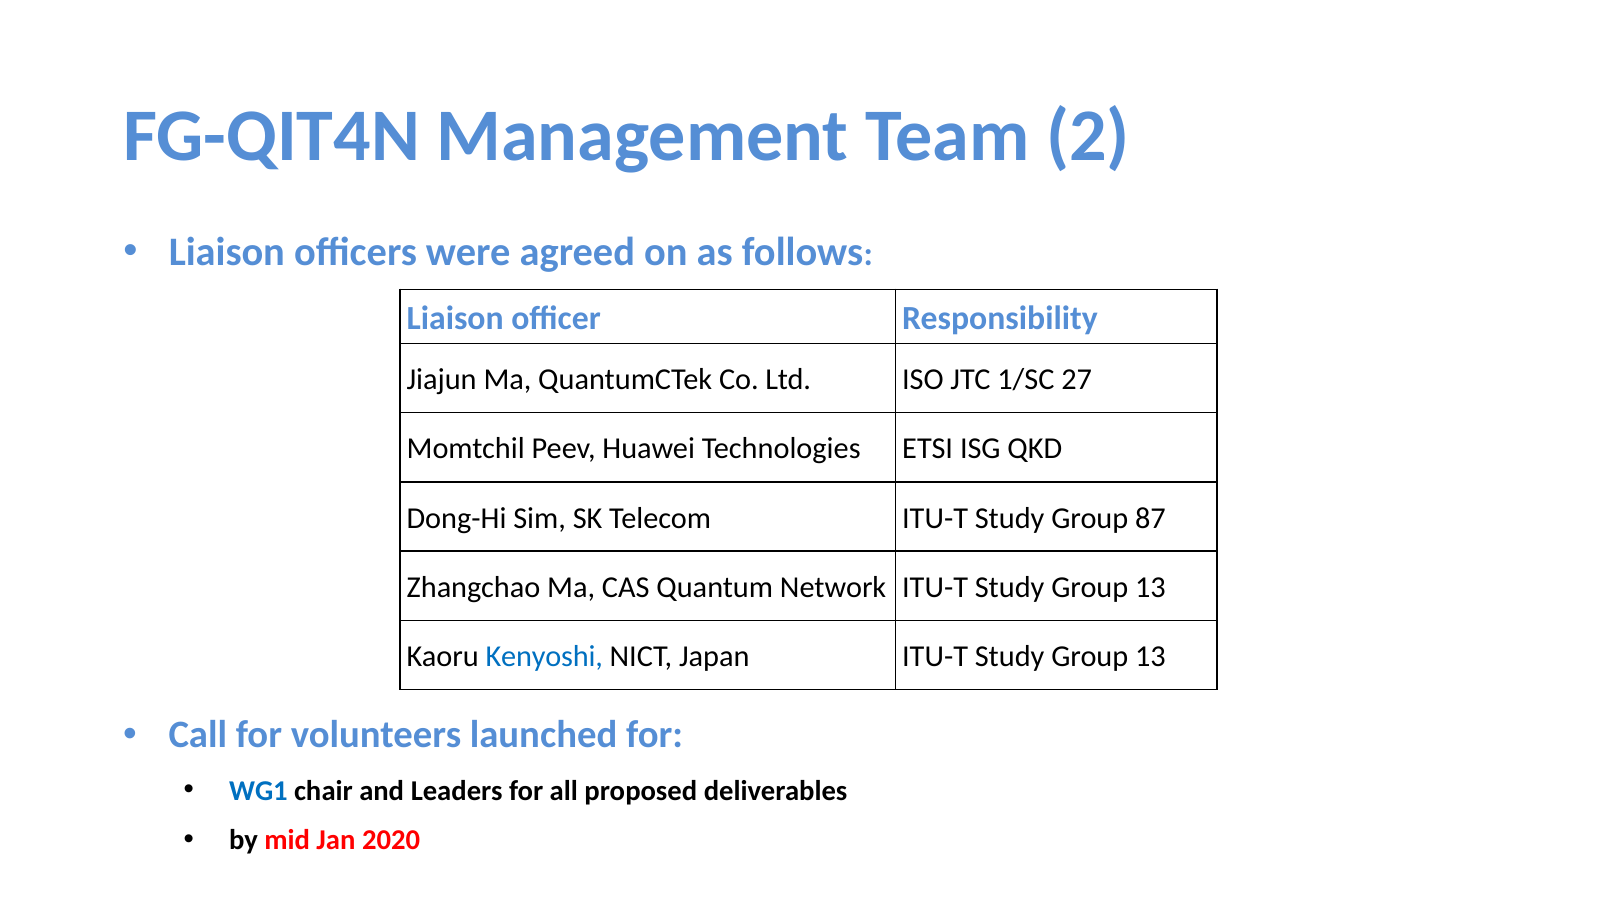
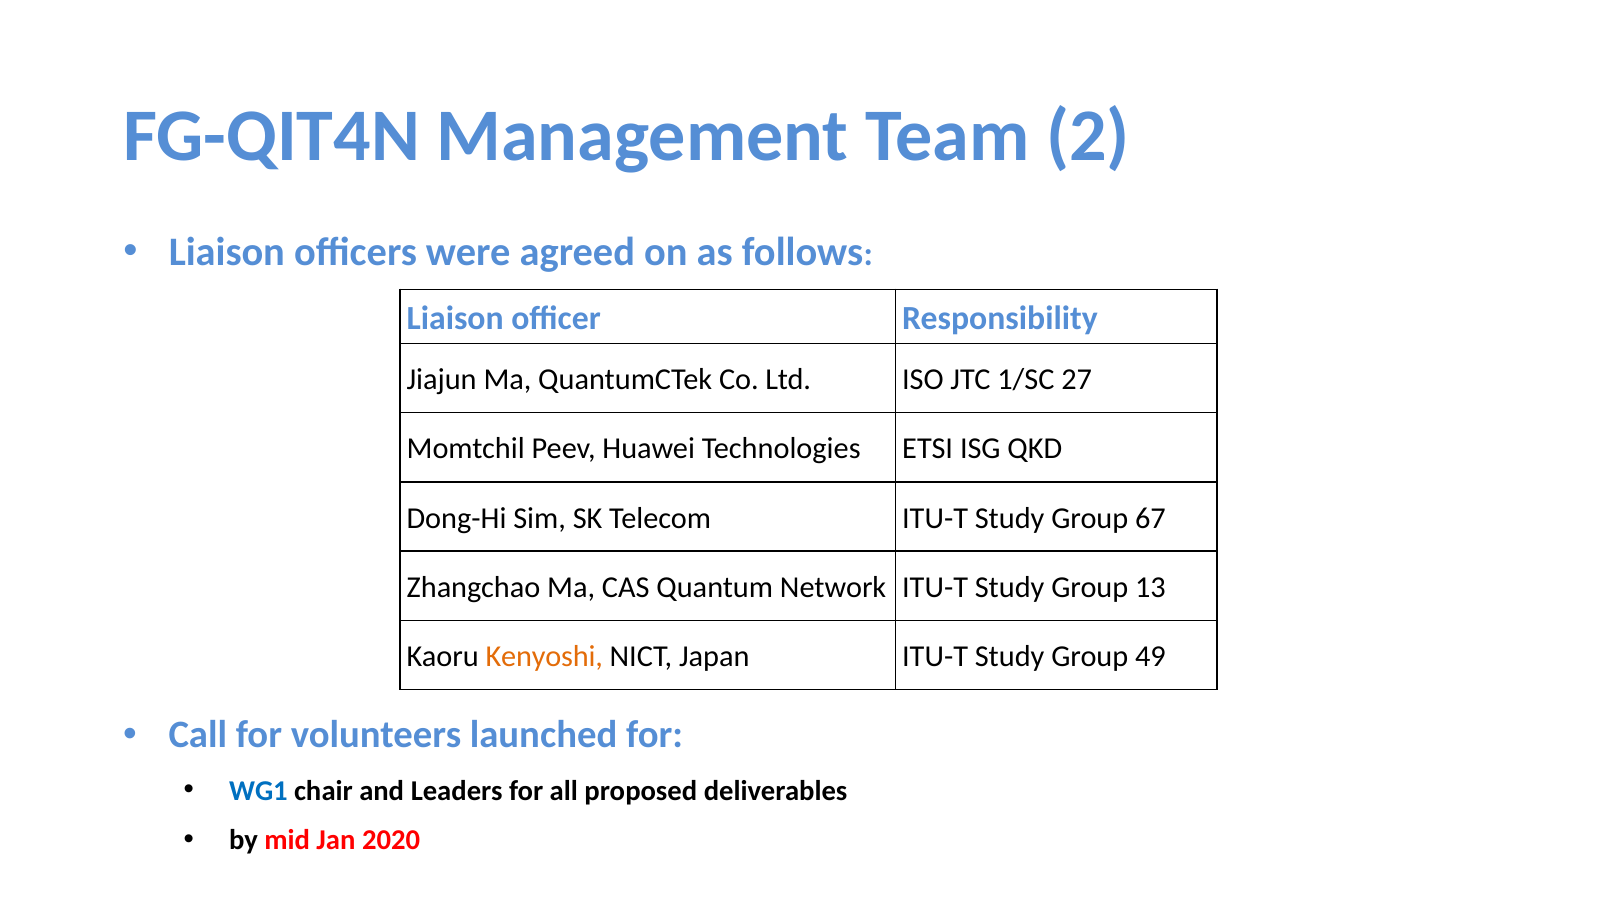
87: 87 -> 67 (1150, 518)
Kenyoshi colour: blue -> orange (544, 656)
13: 13 -> 49 (1150, 656)
